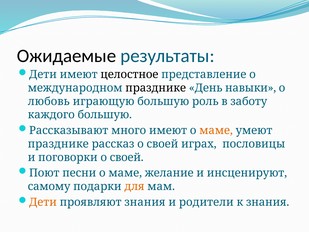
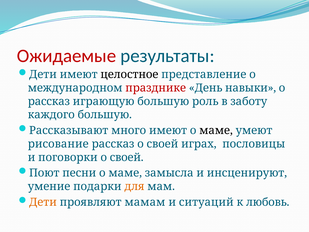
Ожидаемые colour: black -> red (67, 56)
празднике colour: black -> red (156, 88)
любовь: любовь -> рассказ (49, 101)
маме colour: orange -> black (216, 130)
празднике: празднике -> рисование (58, 144)
желание: желание -> замысла (169, 173)
самому: самому -> умение (49, 186)
проявляют знания: знания -> мамам (145, 202)
родители: родители -> ситуаций (206, 202)
к знания: знания -> любовь (268, 202)
